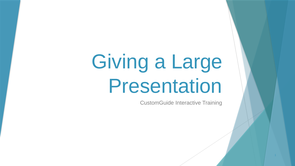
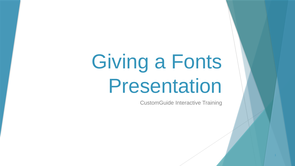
Large: Large -> Fonts (197, 62)
